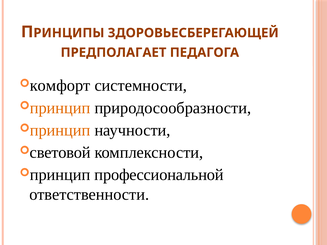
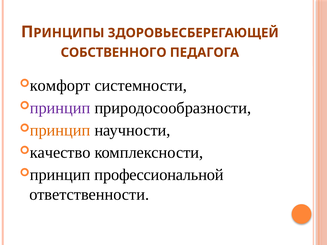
ПРЕДПОЛАГАЕТ: ПРЕДПОЛАГАЕТ -> СОБСТВЕННОГО (114, 53)
принцип colour: orange -> purple (60, 108)
световой: световой -> качество (60, 153)
